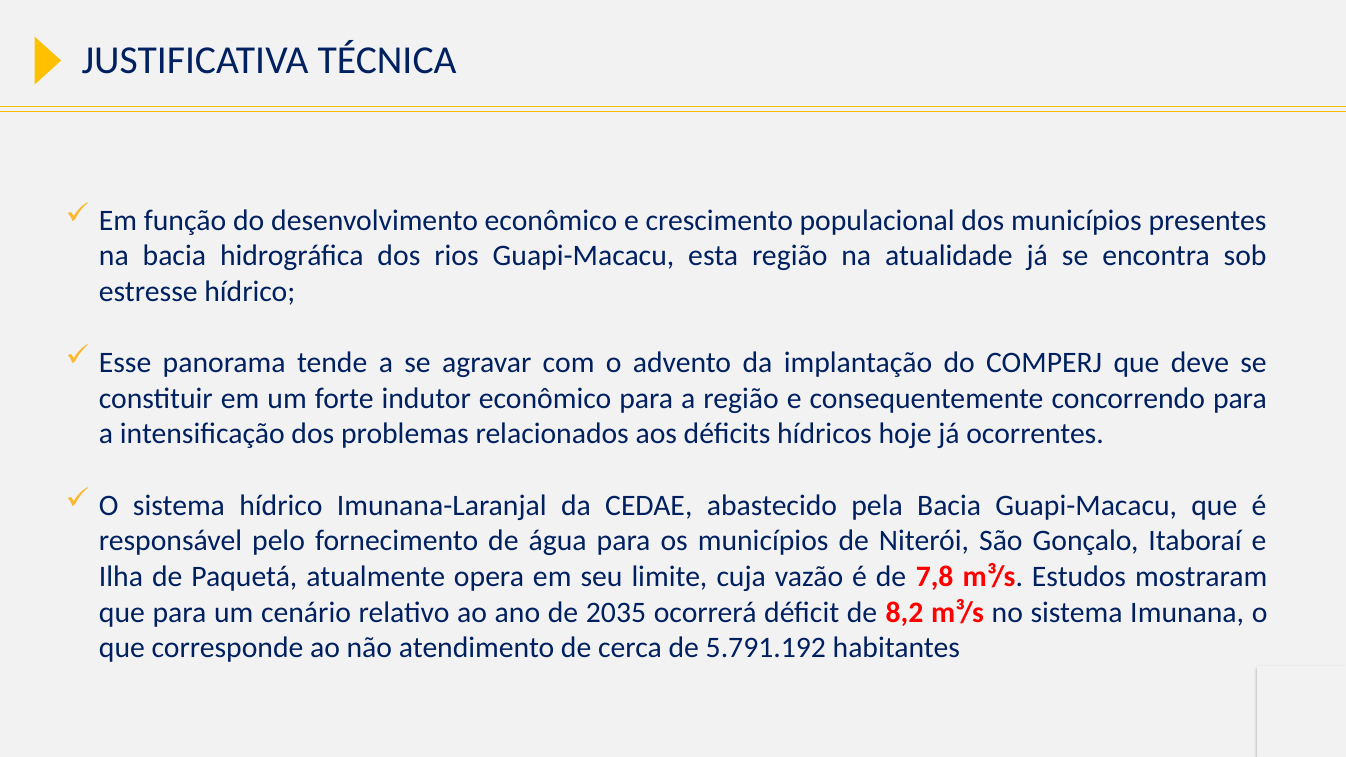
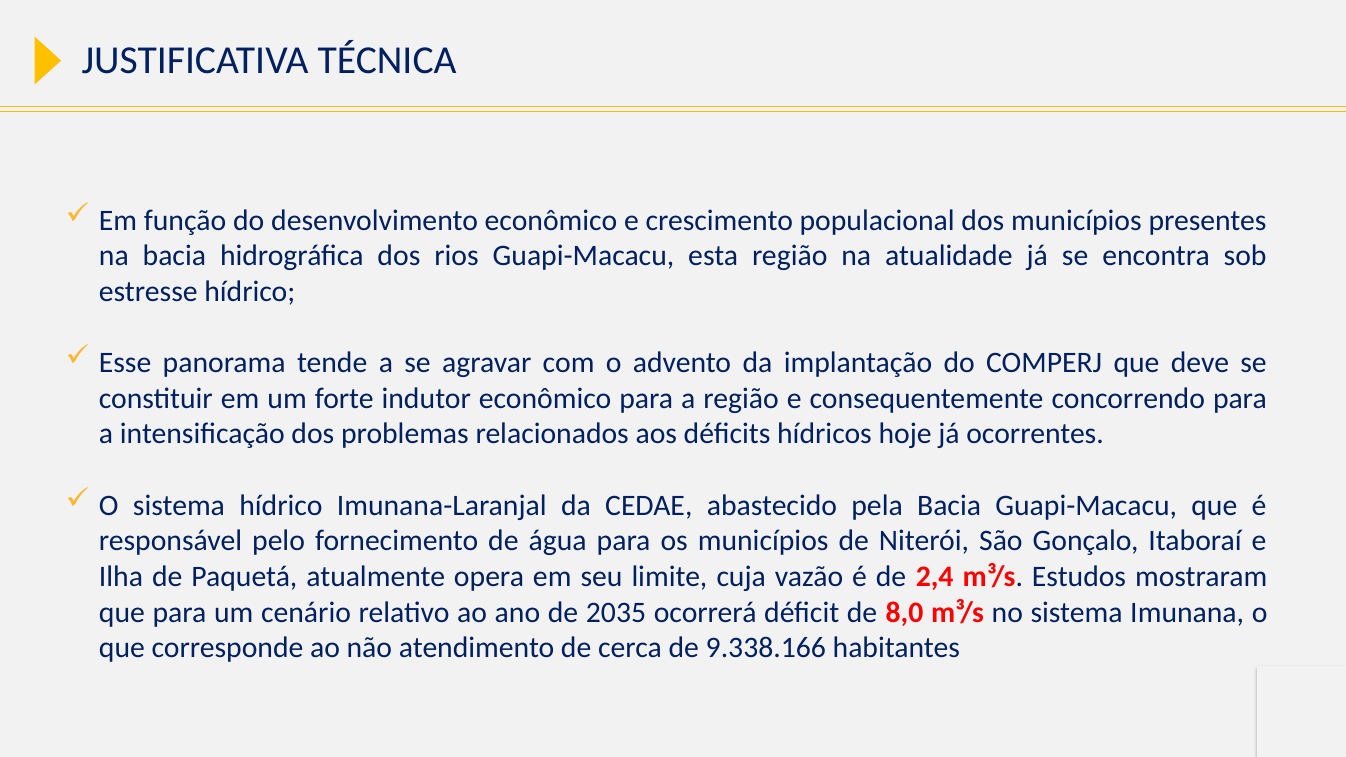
7,8: 7,8 -> 2,4 (935, 577)
8,2: 8,2 -> 8,0 (904, 612)
5.791.192: 5.791.192 -> 9.338.166 (766, 648)
